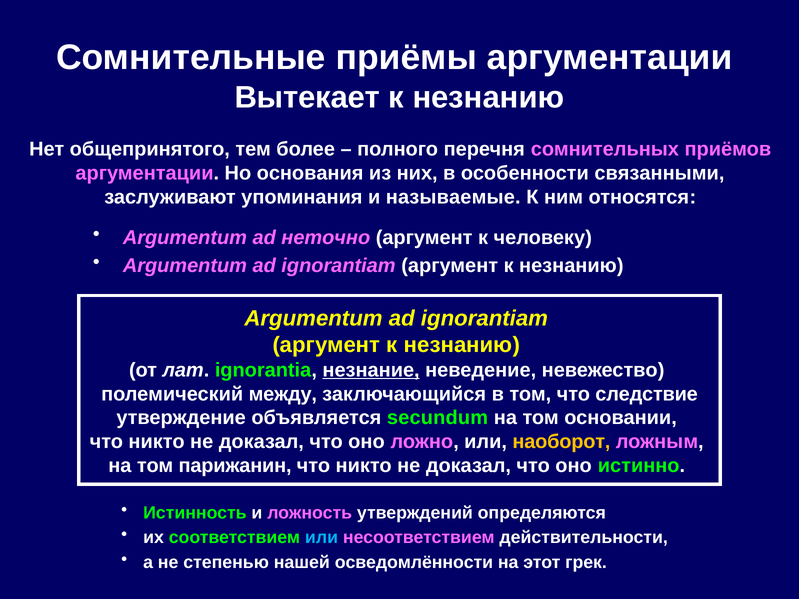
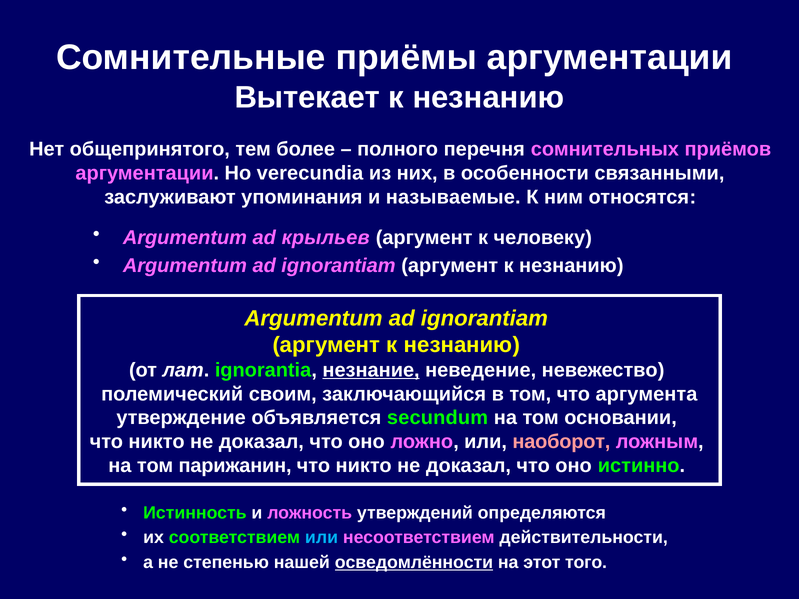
основания: основания -> verecundia (310, 173)
неточно: неточно -> крыльев (326, 238)
между: между -> своим (283, 394)
следствие: следствие -> аргумента (646, 394)
наоборот colour: yellow -> pink (561, 442)
осведомлённости underline: none -> present (414, 563)
грек: грек -> того (586, 563)
